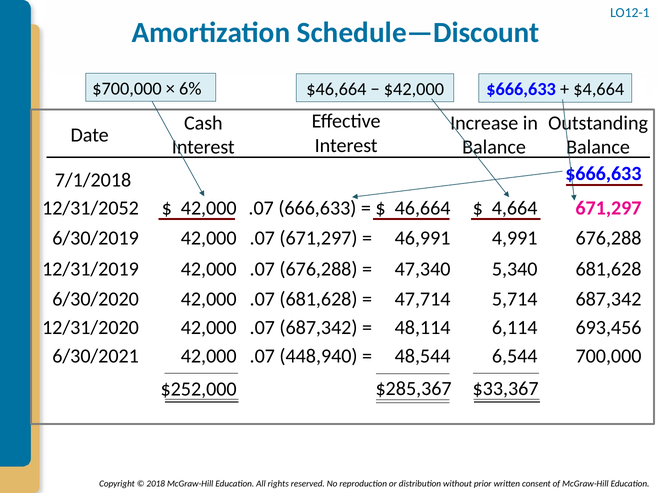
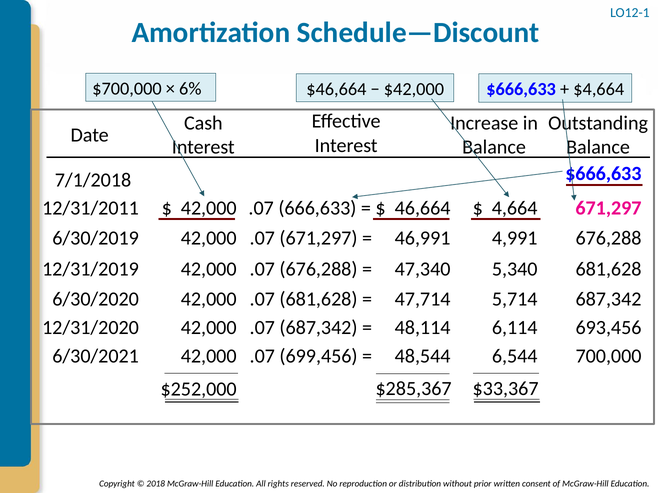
12/31/2052: 12/31/2052 -> 12/31/2011 (91, 208)
448,940: 448,940 -> 699,456 (319, 356)
